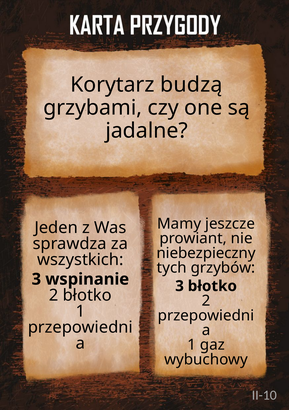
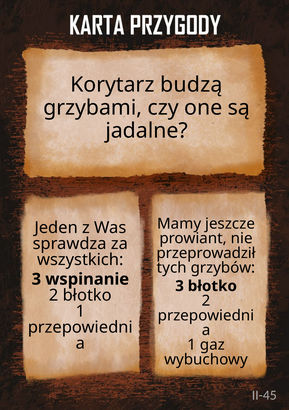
niebezpieczny: niebezpieczny -> przeprowadził (206, 253)
II-10: II-10 -> II-45 (264, 396)
